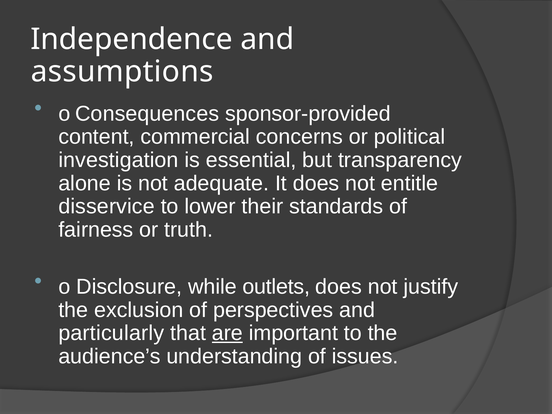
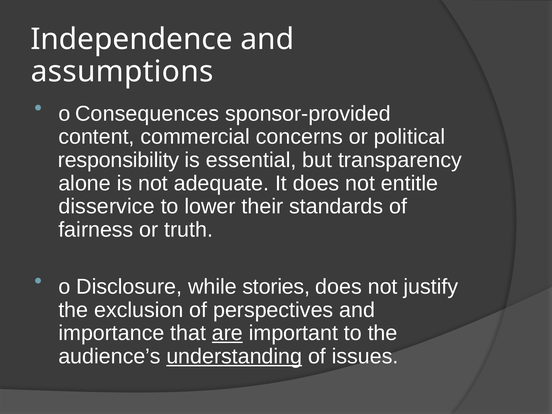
investigation: investigation -> responsibility (119, 160)
outlets: outlets -> stories (276, 287)
particularly: particularly -> importance (111, 333)
understanding underline: none -> present (234, 356)
